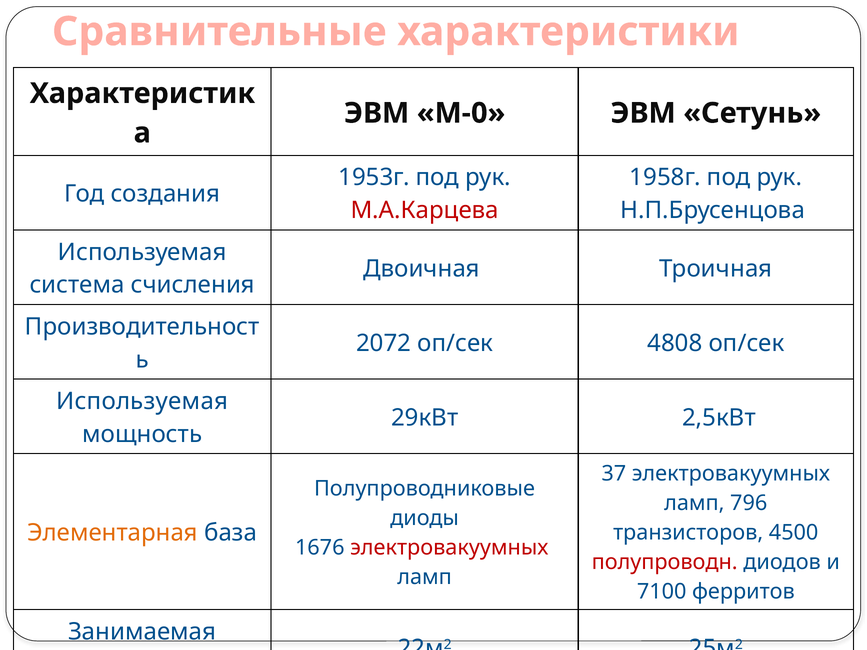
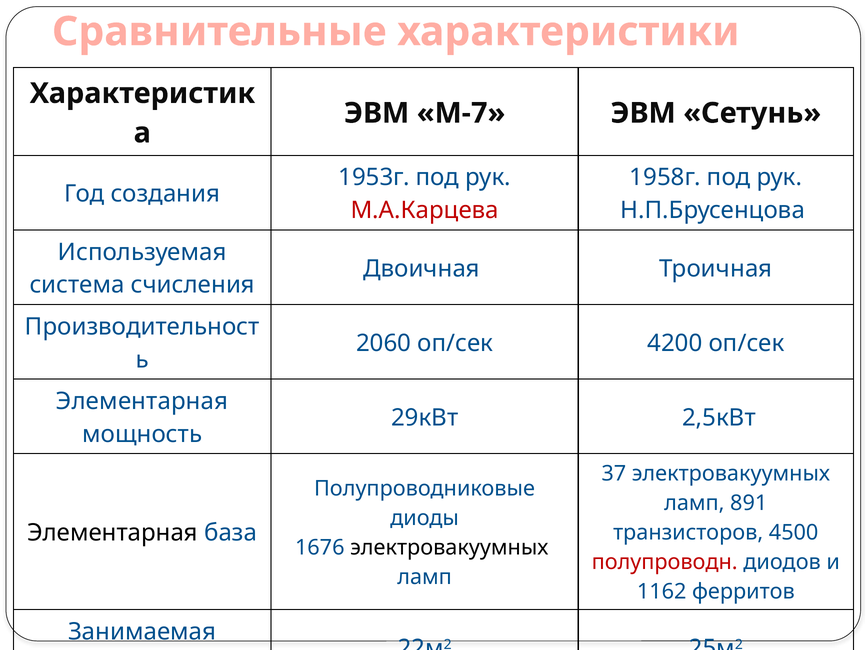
М-0: М-0 -> М-7 (461, 113)
2072: 2072 -> 2060 (384, 343)
4808: 4808 -> 4200 (675, 343)
Используемая: Используемая -> Элементарная (142, 401)
796: 796 -> 891 (749, 503)
Элементарная colour: orange -> black (113, 533)
электровакуумных colour: red -> black (449, 548)
7100: 7100 -> 1162 (662, 592)
